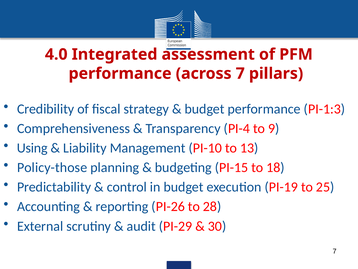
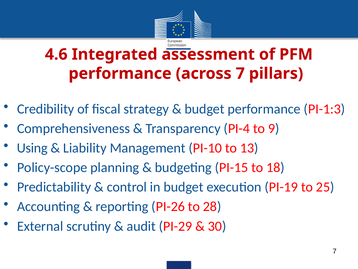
4.0: 4.0 -> 4.6 (56, 54)
Policy-those: Policy-those -> Policy-scope (52, 167)
